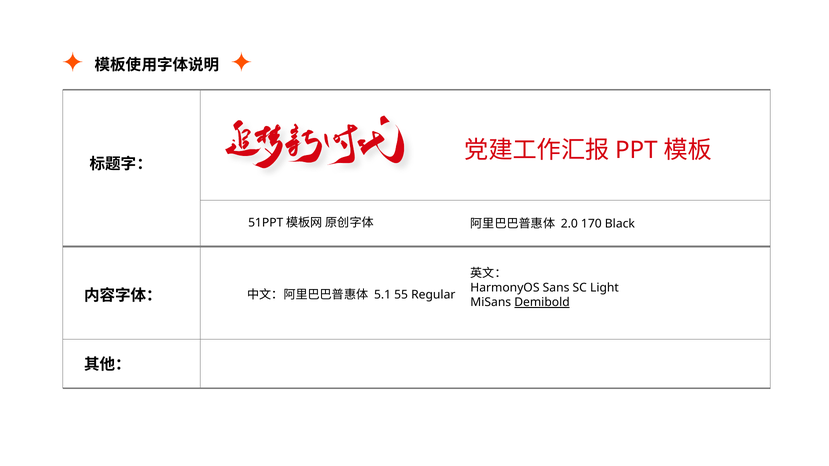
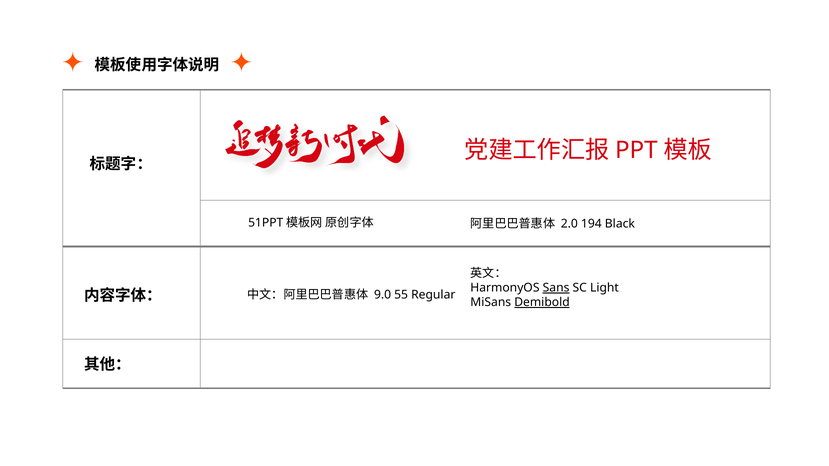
170: 170 -> 194 (591, 224)
Sans underline: none -> present (556, 288)
5.1: 5.1 -> 9.0 (383, 295)
